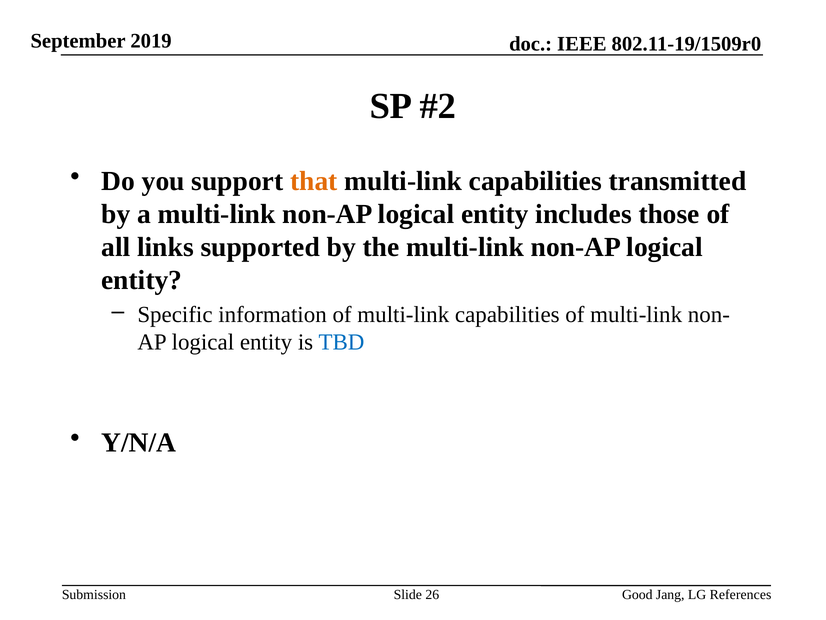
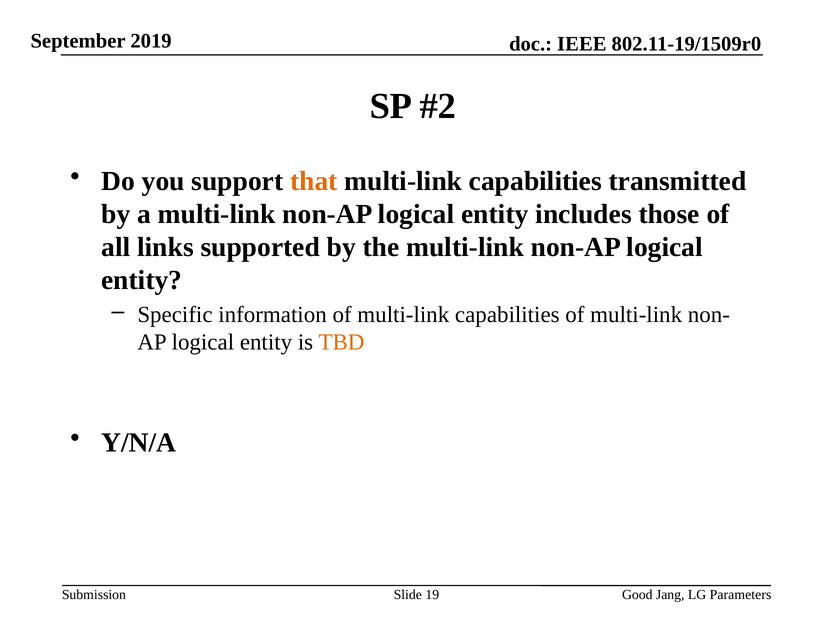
TBD colour: blue -> orange (341, 342)
26: 26 -> 19 (432, 594)
References: References -> Parameters (741, 594)
